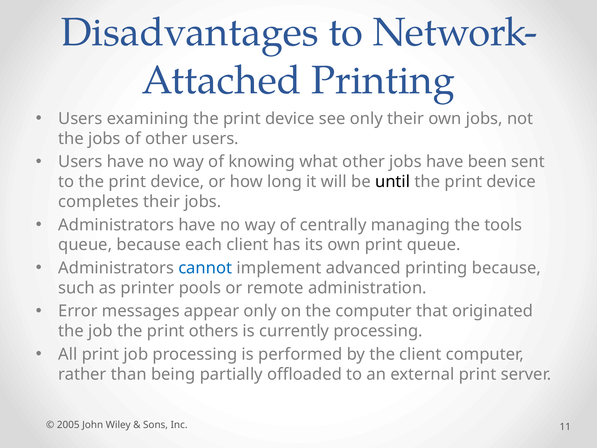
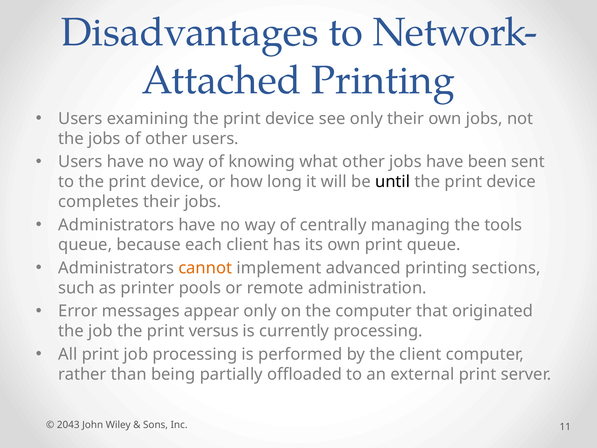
cannot colour: blue -> orange (205, 268)
printing because: because -> sections (506, 268)
others: others -> versus (214, 331)
2005: 2005 -> 2043 (68, 425)
